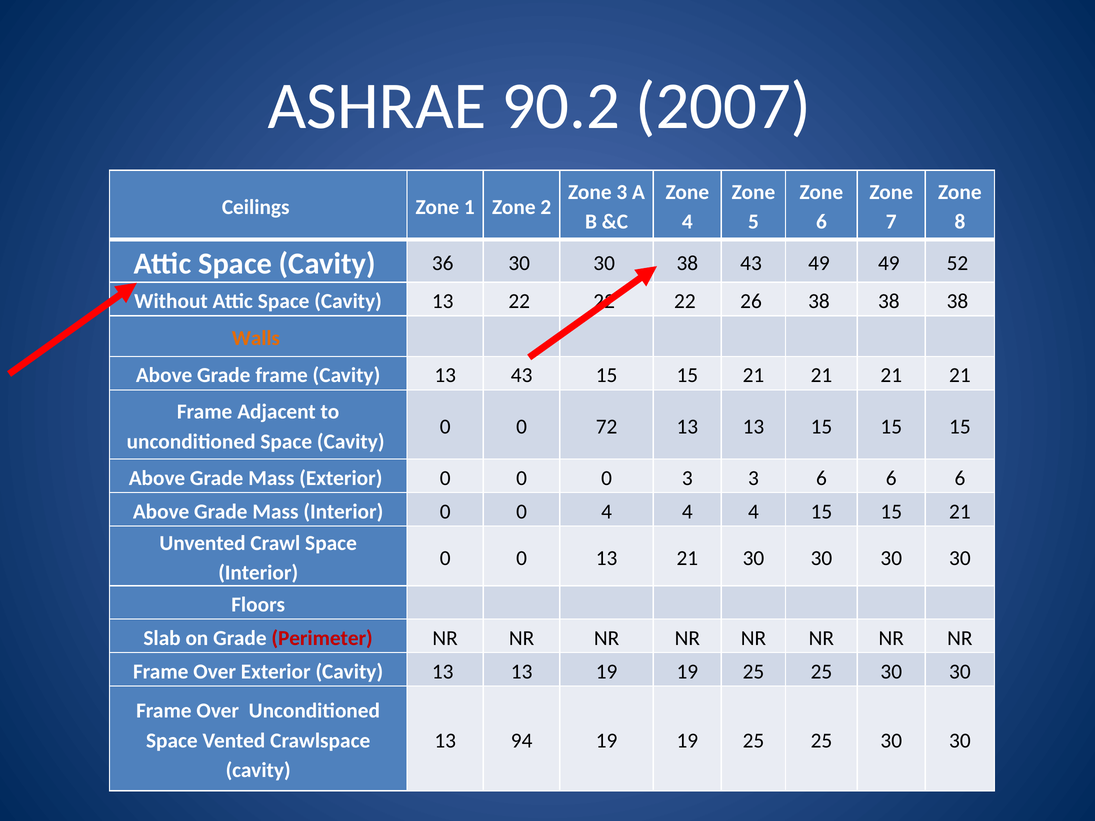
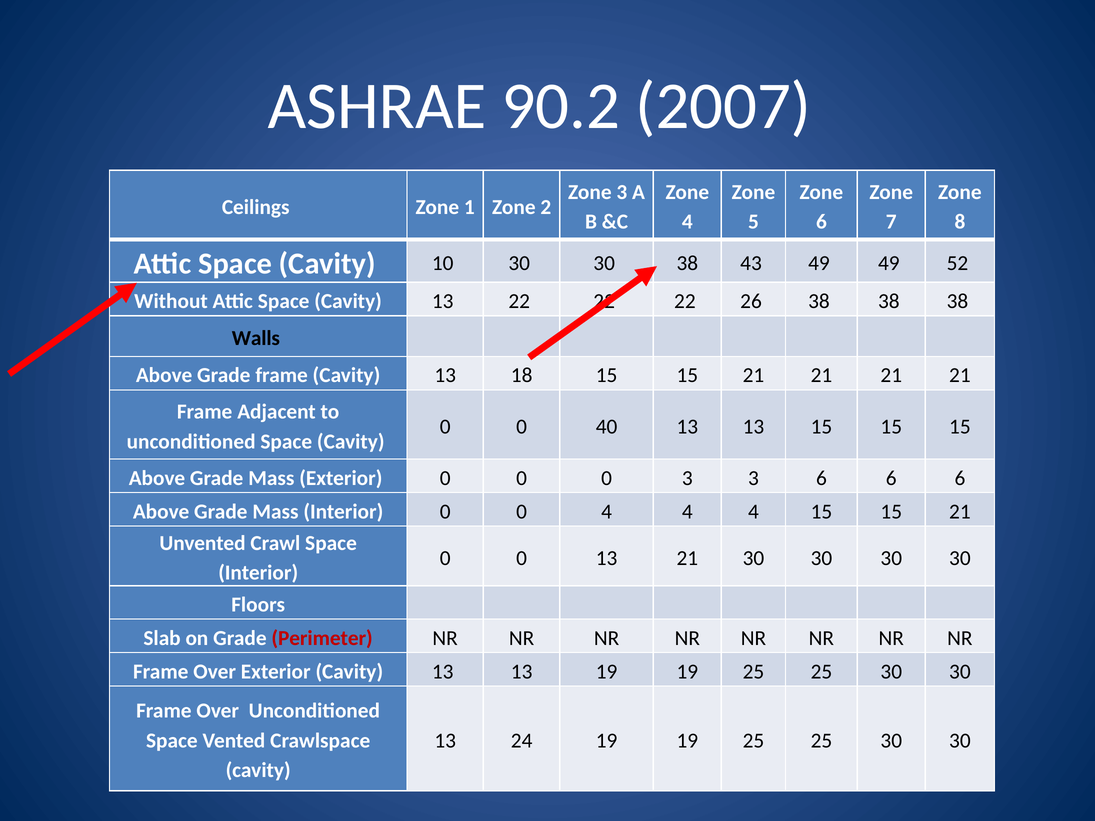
36: 36 -> 10 (443, 263)
Walls colour: orange -> black (256, 338)
13 43: 43 -> 18 (522, 375)
72: 72 -> 40 (607, 427)
94: 94 -> 24 (522, 741)
